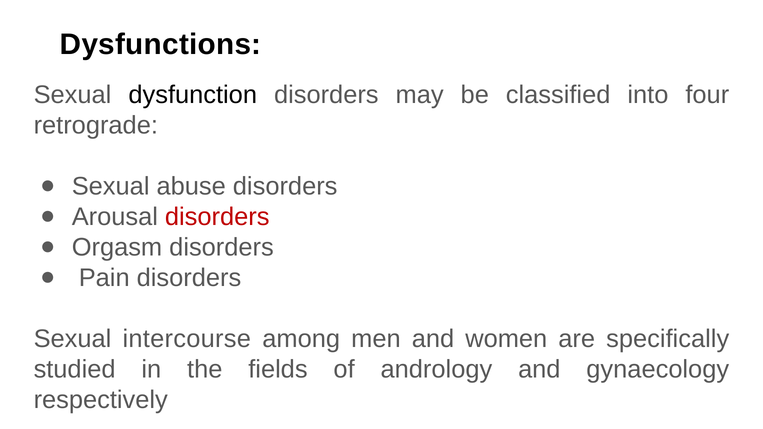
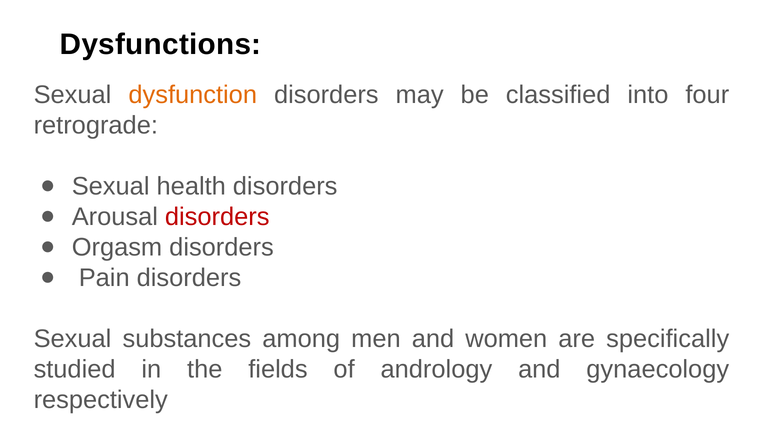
dysfunction colour: black -> orange (193, 95)
abuse: abuse -> health (191, 186)
intercourse: intercourse -> substances (187, 339)
